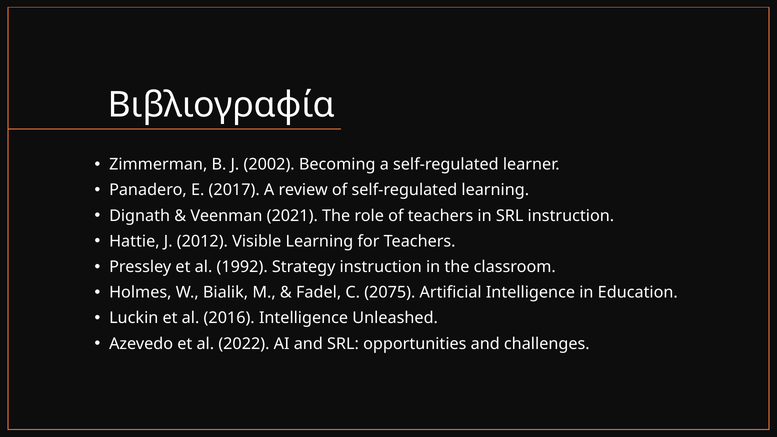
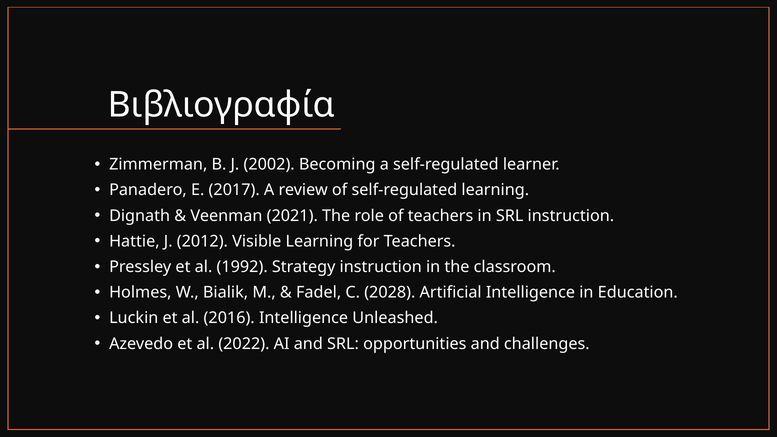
2075: 2075 -> 2028 (390, 292)
